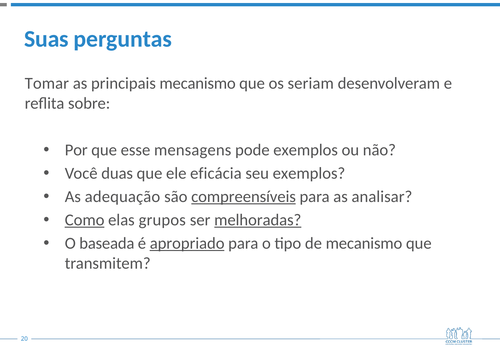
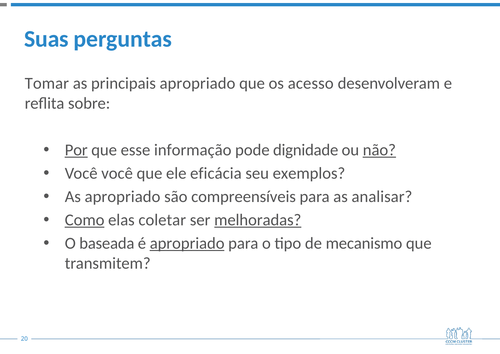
principais mecanismo: mecanismo -> apropriado (197, 83)
seriam: seriam -> acesso (311, 83)
Por underline: none -> present (76, 150)
mensagens: mensagens -> informação (193, 150)
pode exemplos: exemplos -> dignidade (306, 150)
não underline: none -> present (379, 150)
Você duas: duas -> você (117, 173)
As adequação: adequação -> apropriado (123, 197)
compreensíveis underline: present -> none (244, 197)
grupos: grupos -> coletar (162, 220)
